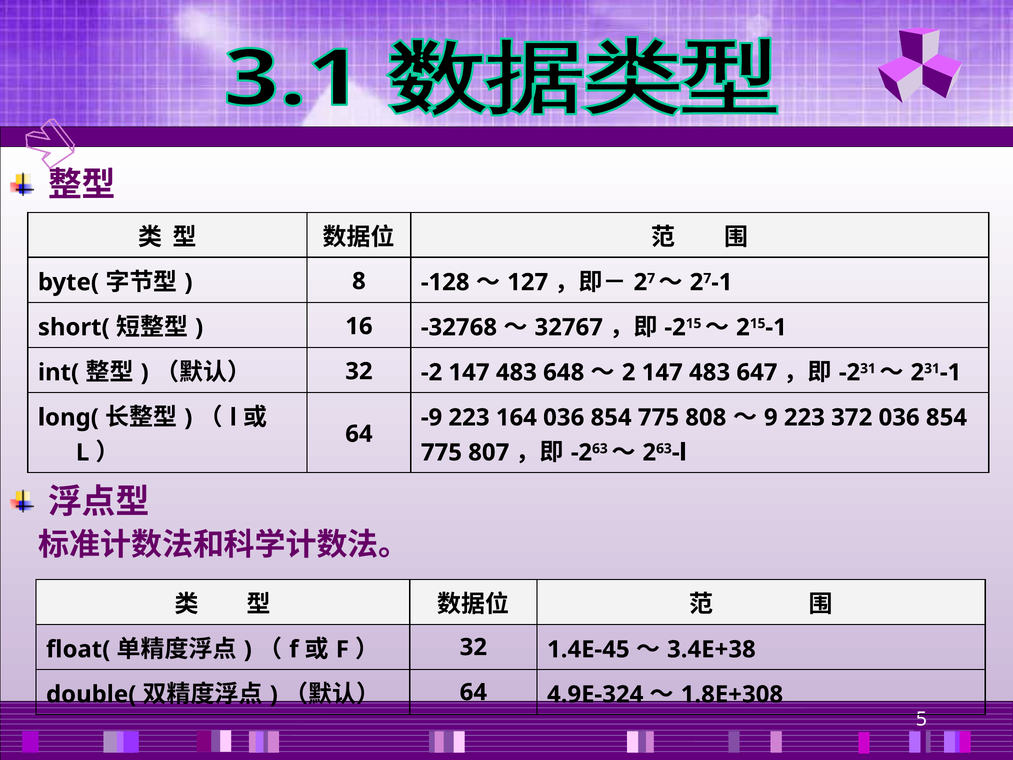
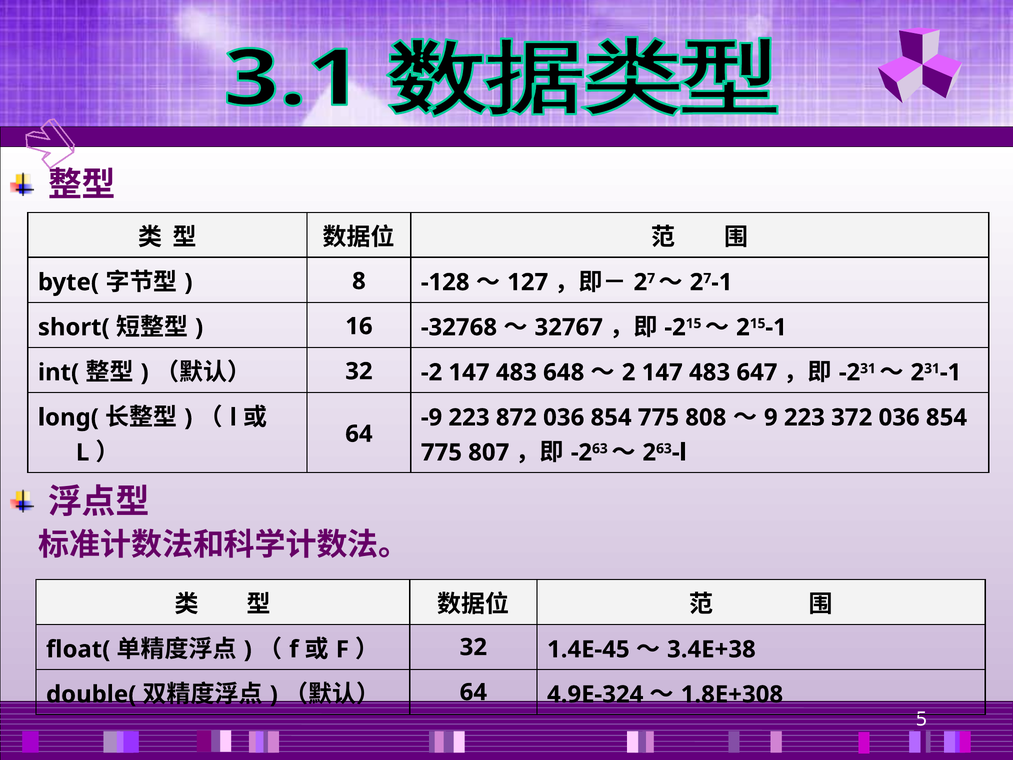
164: 164 -> 872 (516, 417)
